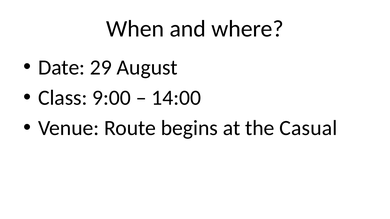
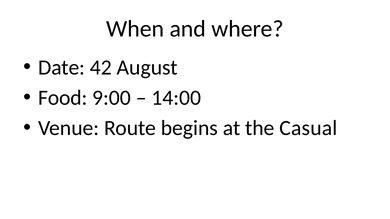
29: 29 -> 42 (101, 68)
Class: Class -> Food (63, 98)
